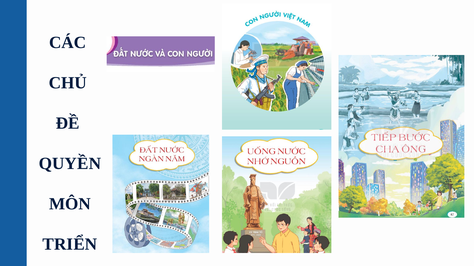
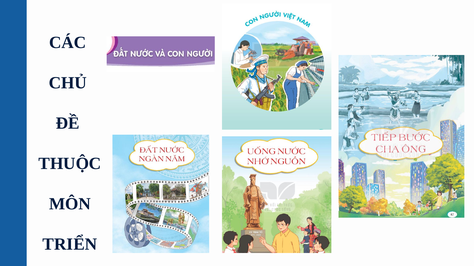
QUYỀN: QUYỀN -> THUỘC (70, 164)
